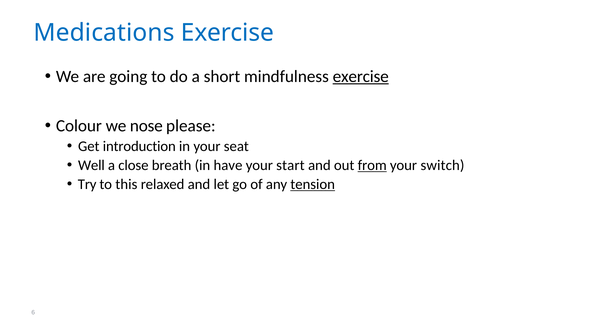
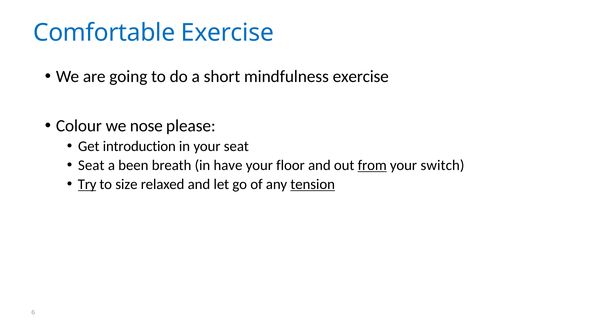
Medications: Medications -> Comfortable (104, 33)
exercise underline: present -> none (361, 76)
Well: Well -> Seat (91, 165)
close: close -> been (133, 165)
start: start -> floor (290, 165)
Try underline: none -> present (87, 184)
this: this -> size (126, 184)
